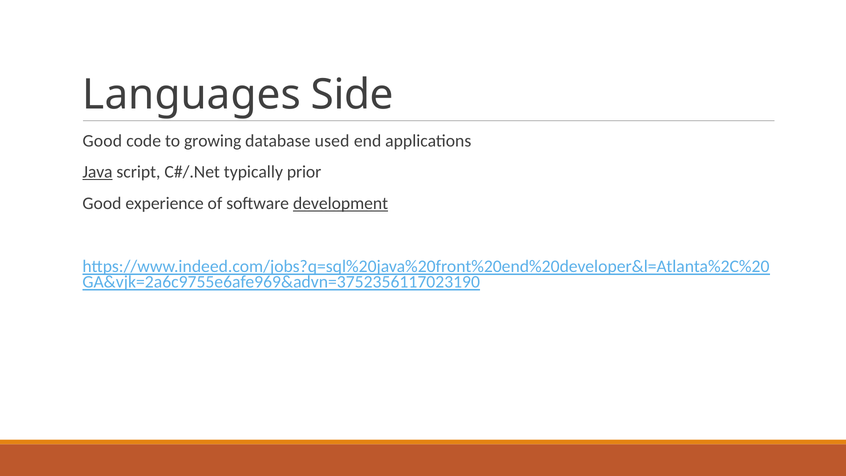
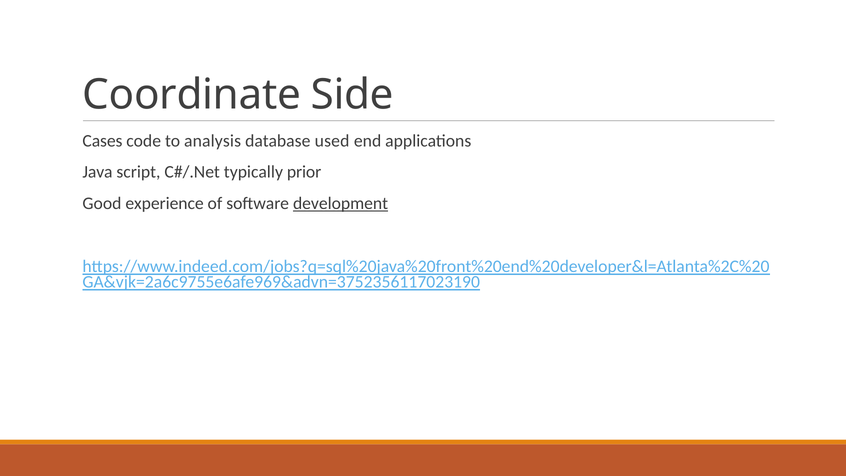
Languages: Languages -> Coordinate (192, 95)
Good: Good -> Cases (102, 141)
growing: growing -> analysis (213, 141)
Java underline: present -> none (98, 172)
